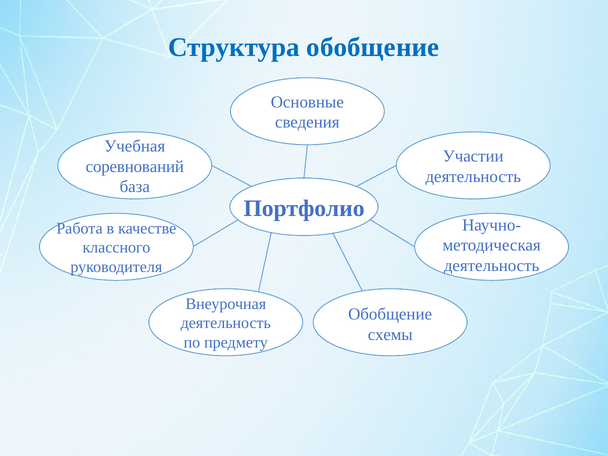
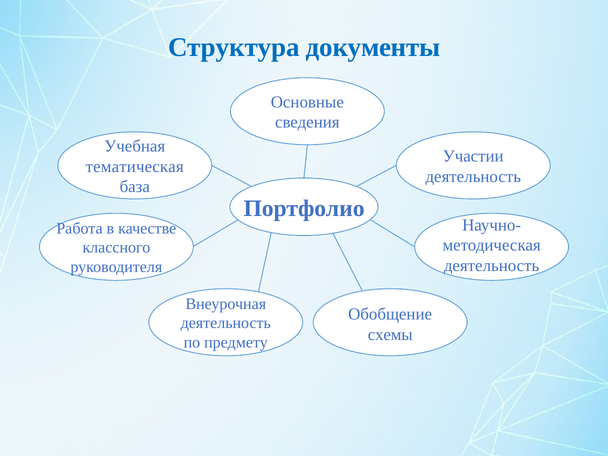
Структура обобщение: обобщение -> документы (373, 47)
соревнований: соревнований -> тематическая (135, 166)
